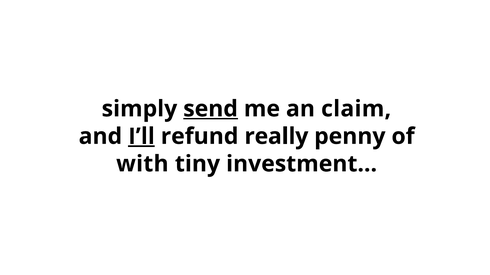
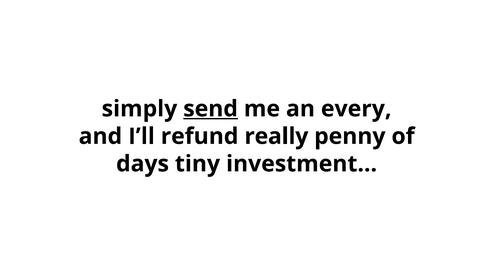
claim: claim -> every (356, 109)
I’ll underline: present -> none (141, 137)
with: with -> days (143, 164)
